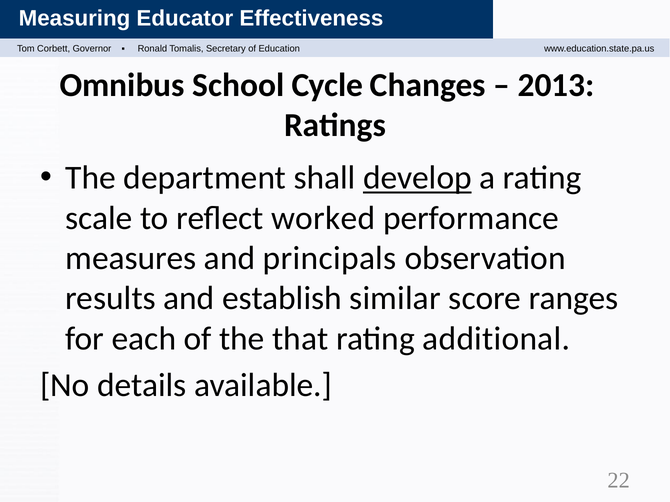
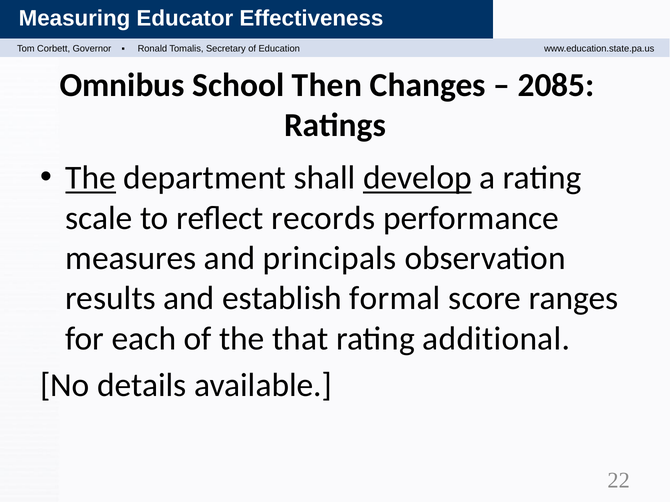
Cycle: Cycle -> Then (327, 85)
2013: 2013 -> 2085 (556, 85)
The underline: none -> present (91, 178)
worked: worked -> records (323, 218)
similar: similar -> formal (395, 299)
